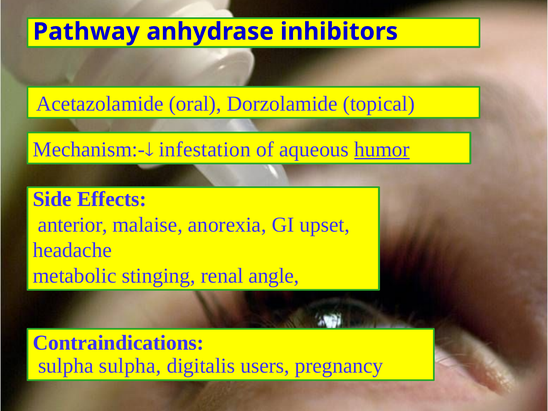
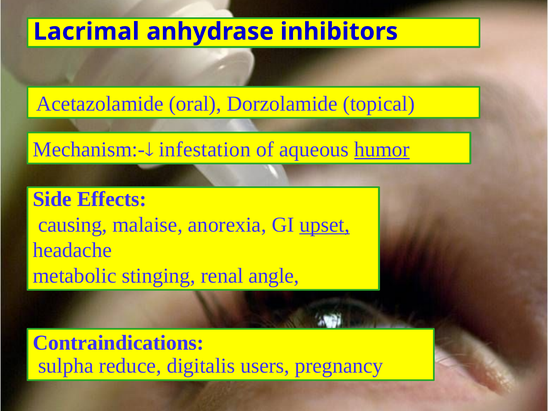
Pathway: Pathway -> Lacrimal (86, 32)
anterior: anterior -> causing (73, 225)
upset underline: none -> present (325, 225)
sulpha sulpha: sulpha -> reduce (130, 366)
